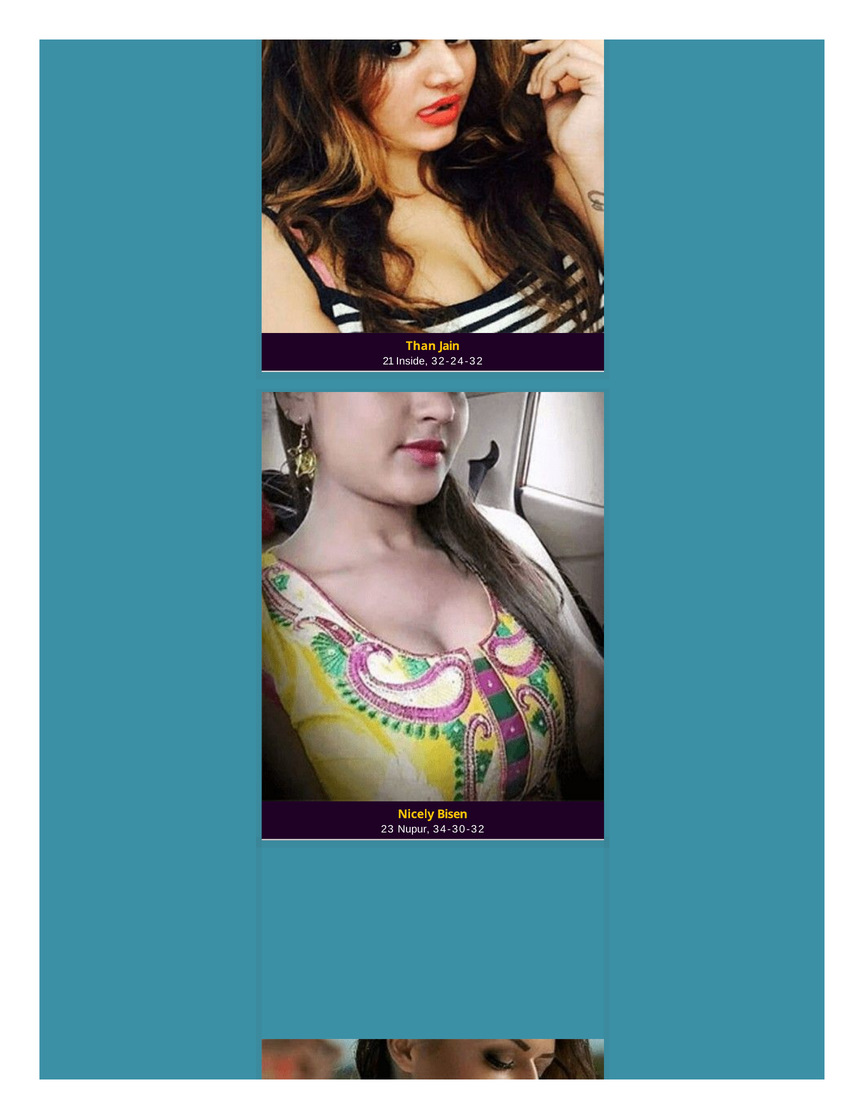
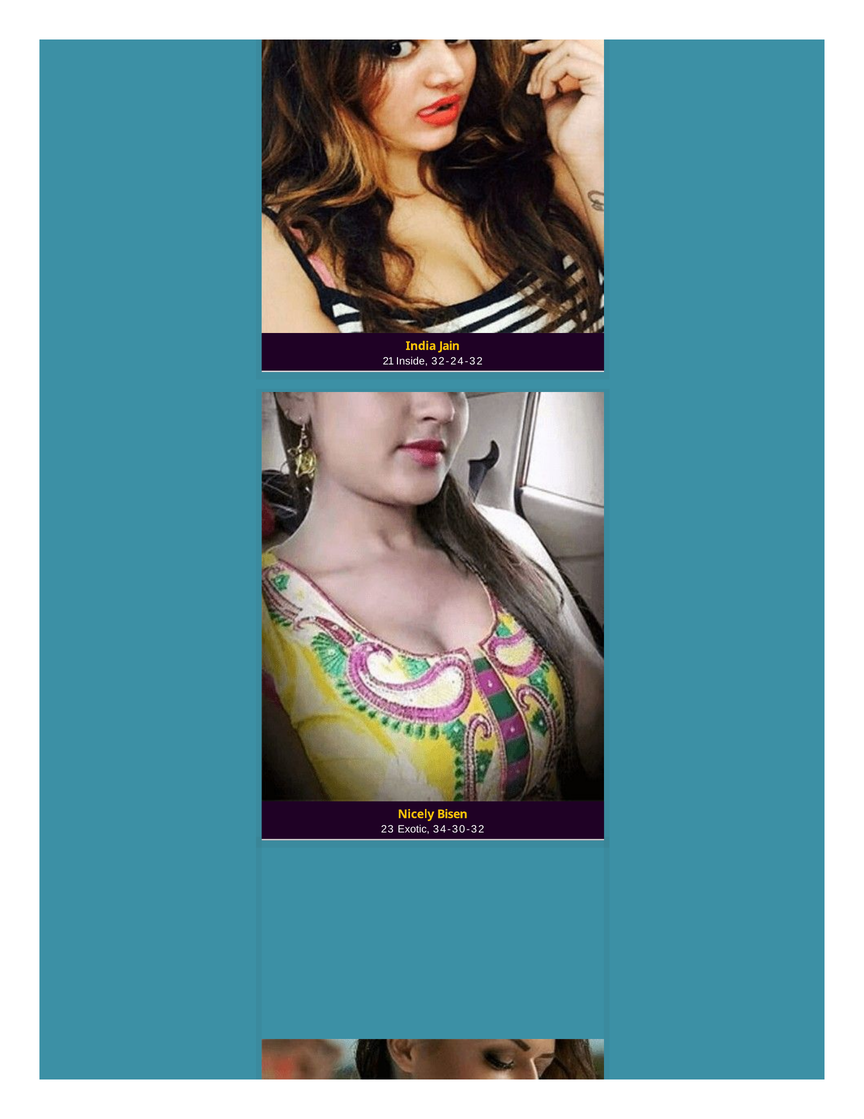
Than: Than -> India (421, 346)
Nupur: Nupur -> Exotic (414, 829)
